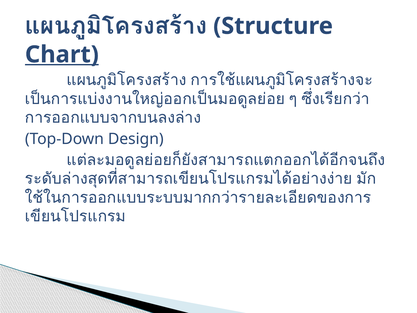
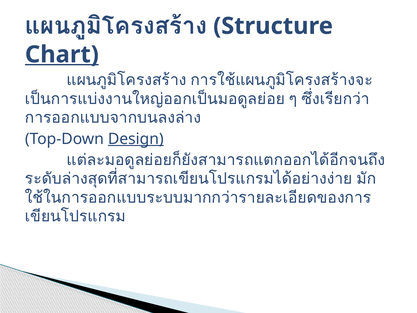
Design underline: none -> present (136, 139)
